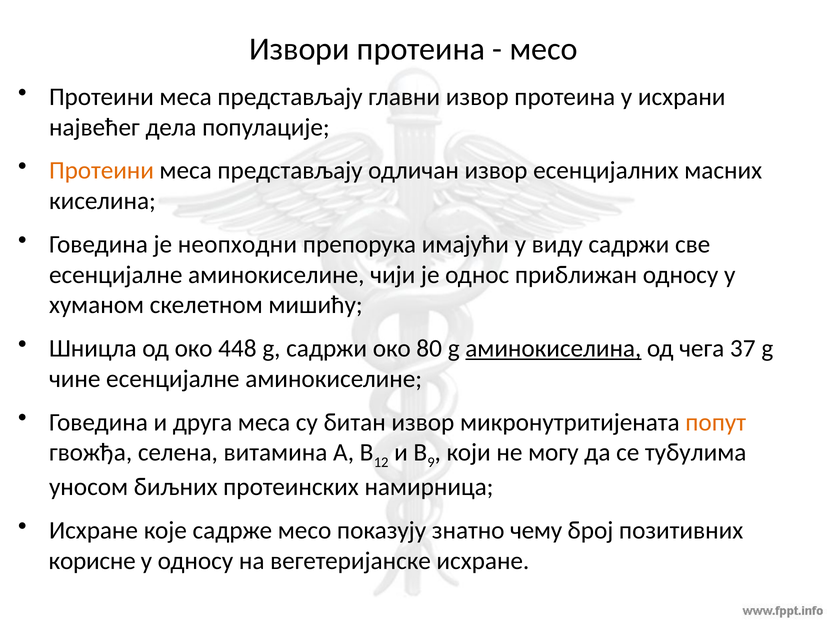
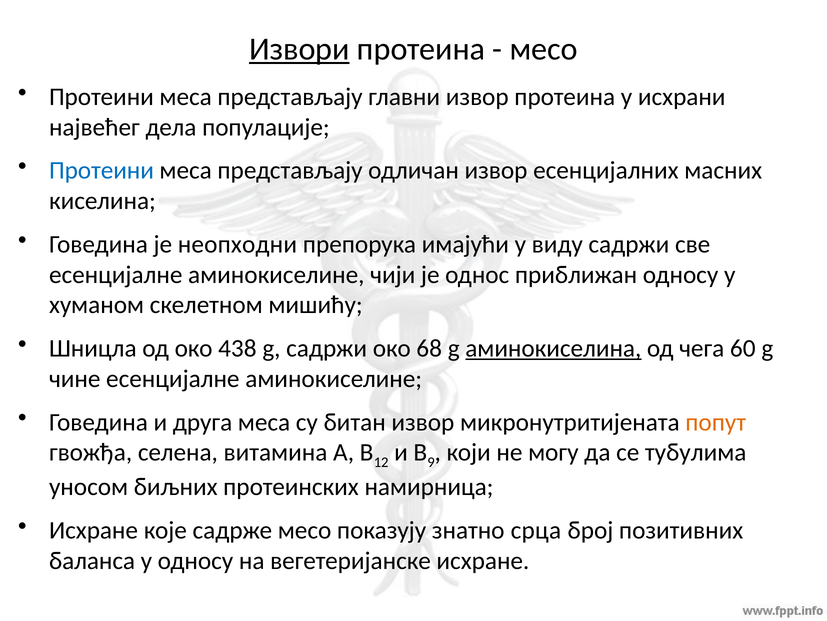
Извори underline: none -> present (299, 49)
Протеини colour: orange -> blue (101, 170)
448: 448 -> 438 (237, 348)
80: 80 -> 68 (429, 348)
37: 37 -> 60 (743, 348)
чему: чему -> срца (536, 530)
корисне: корисне -> баланса (92, 560)
